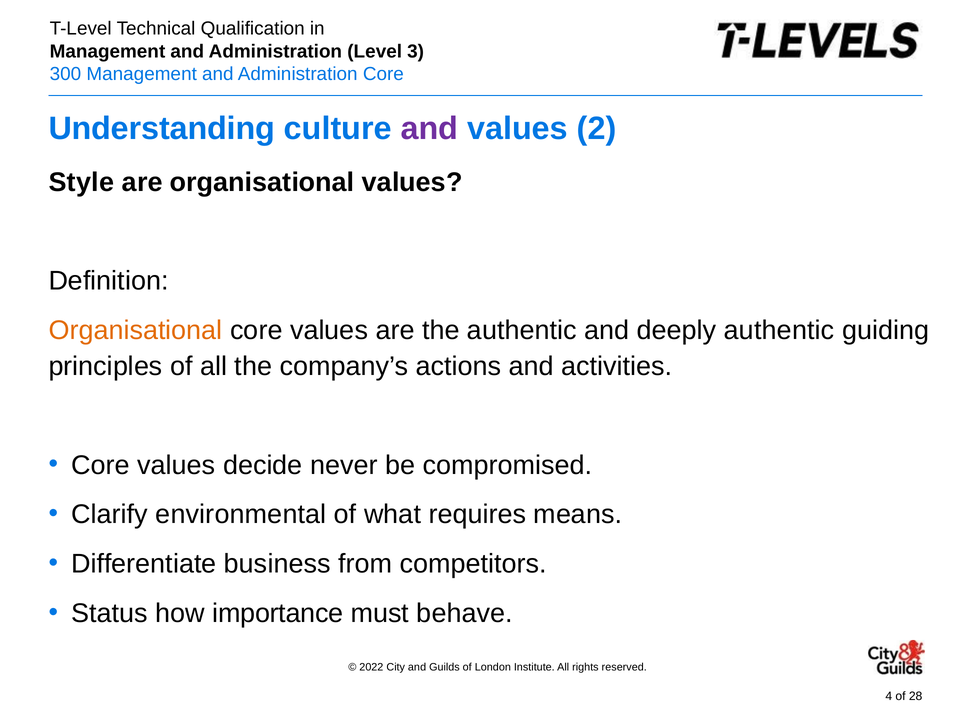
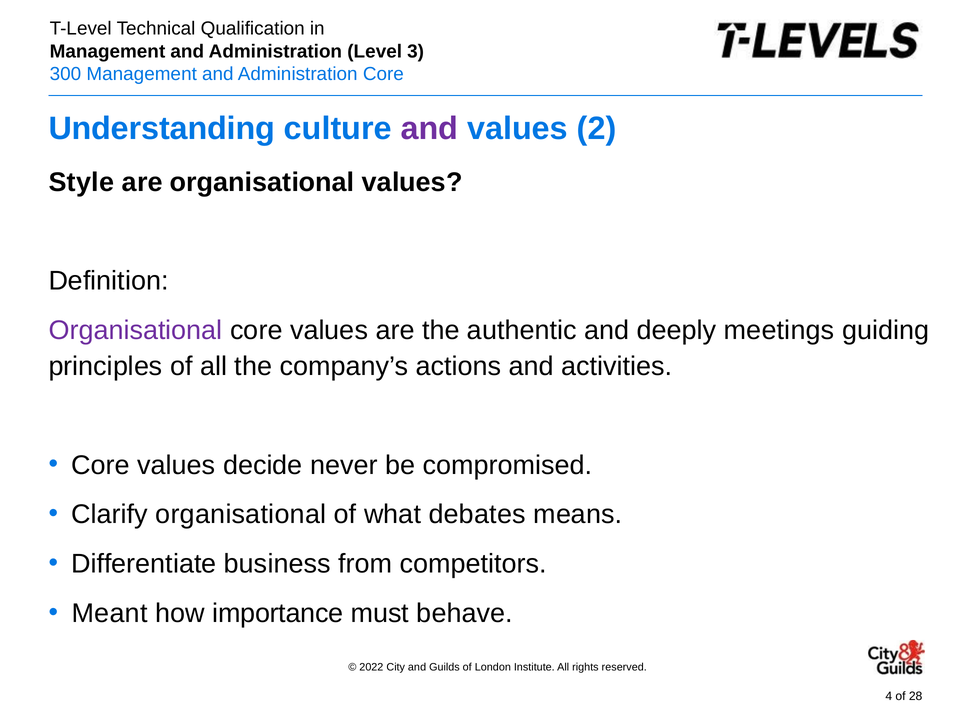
Organisational colour: orange -> purple (136, 330)
deeply authentic: authentic -> meetings (779, 330)
Clarify environmental: environmental -> organisational (241, 515)
requires: requires -> debates (477, 515)
Status: Status -> Meant (110, 614)
